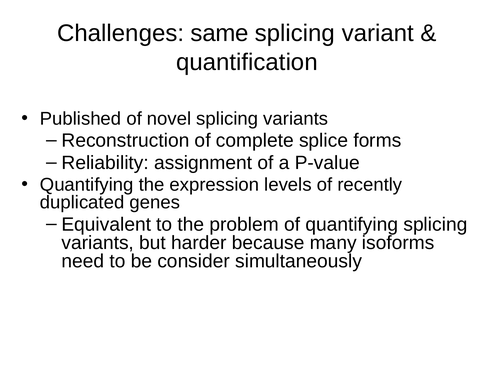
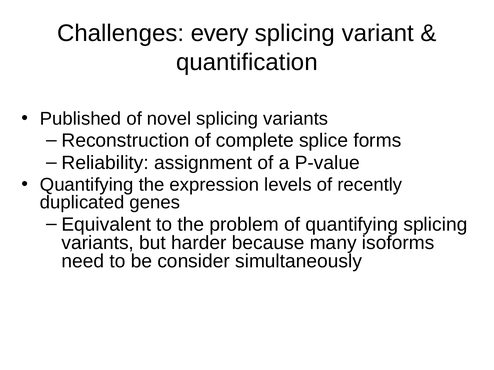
same: same -> every (220, 33)
